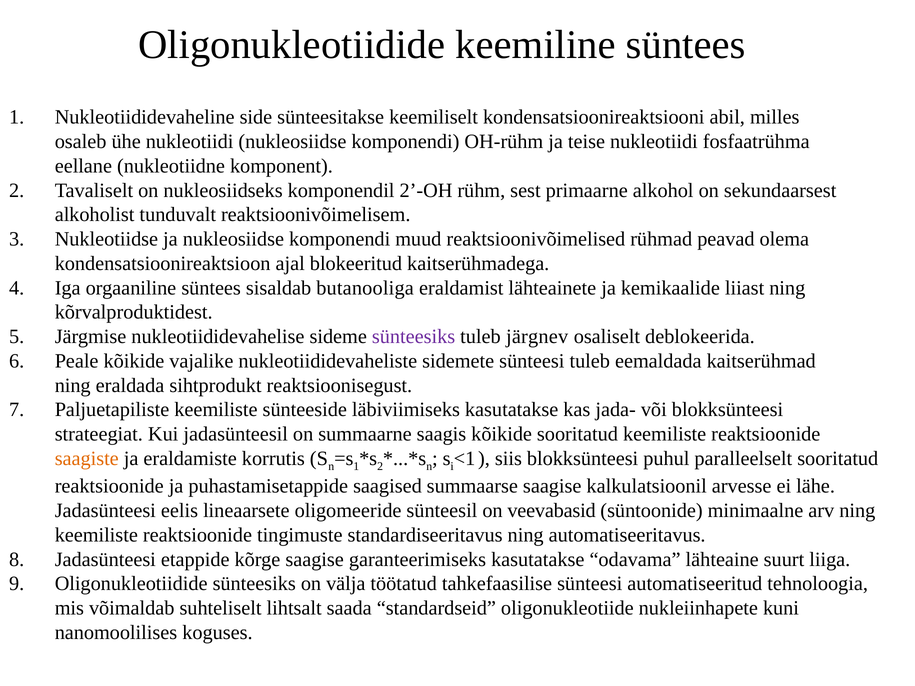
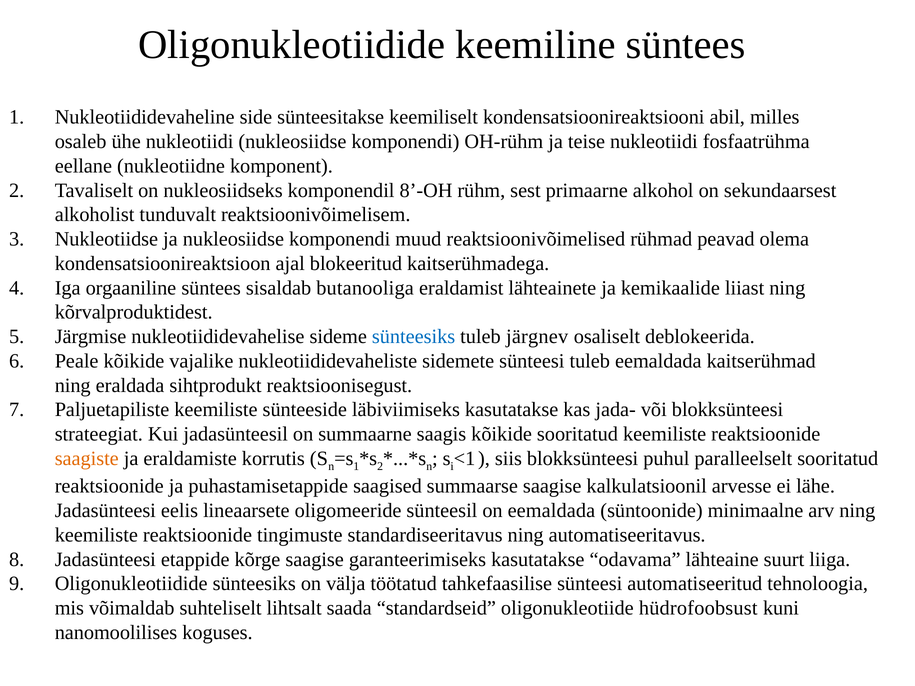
2’-OH: 2’-OH -> 8’-OH (426, 190)
sünteesiks colour: purple -> blue (414, 337)
on veevabasid: veevabasid -> eemaldada (551, 511)
nukleiinhapete: nukleiinhapete -> hüdrofoobsust (698, 608)
